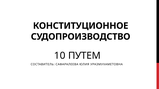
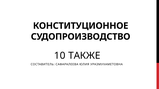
ПУТЕМ: ПУТЕМ -> ТАКЖЕ (84, 56)
